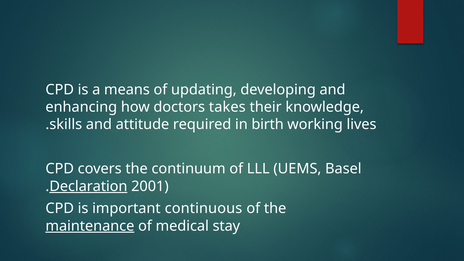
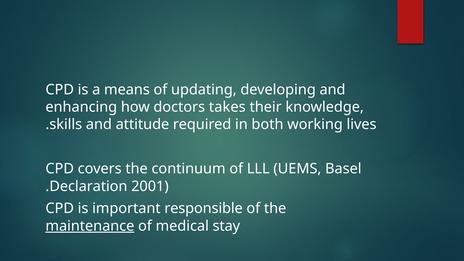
birth: birth -> both (267, 124)
Declaration underline: present -> none (88, 186)
continuous: continuous -> responsible (204, 208)
